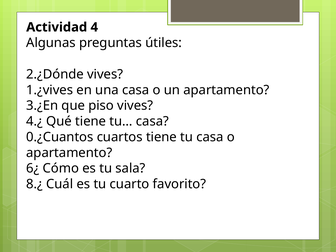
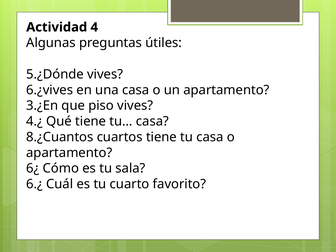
2.¿Dónde: 2.¿Dónde -> 5.¿Dónde (55, 74)
1.¿vives: 1.¿vives -> 6.¿vives (50, 90)
0.¿Cuantos: 0.¿Cuantos -> 8.¿Cuantos (60, 137)
8.¿: 8.¿ -> 6.¿ (35, 184)
